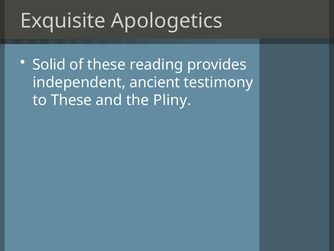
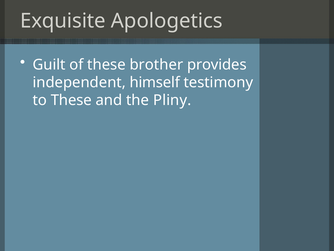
Solid: Solid -> Guilt (49, 65)
reading: reading -> brother (156, 65)
ancient: ancient -> himself (155, 82)
